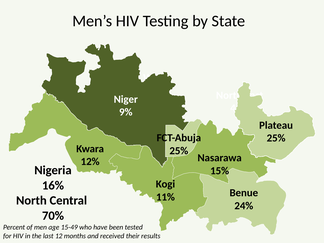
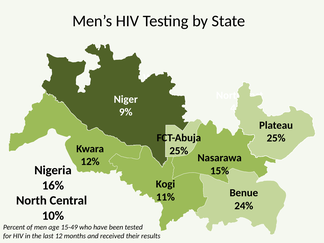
70%: 70% -> 10% (53, 216)
